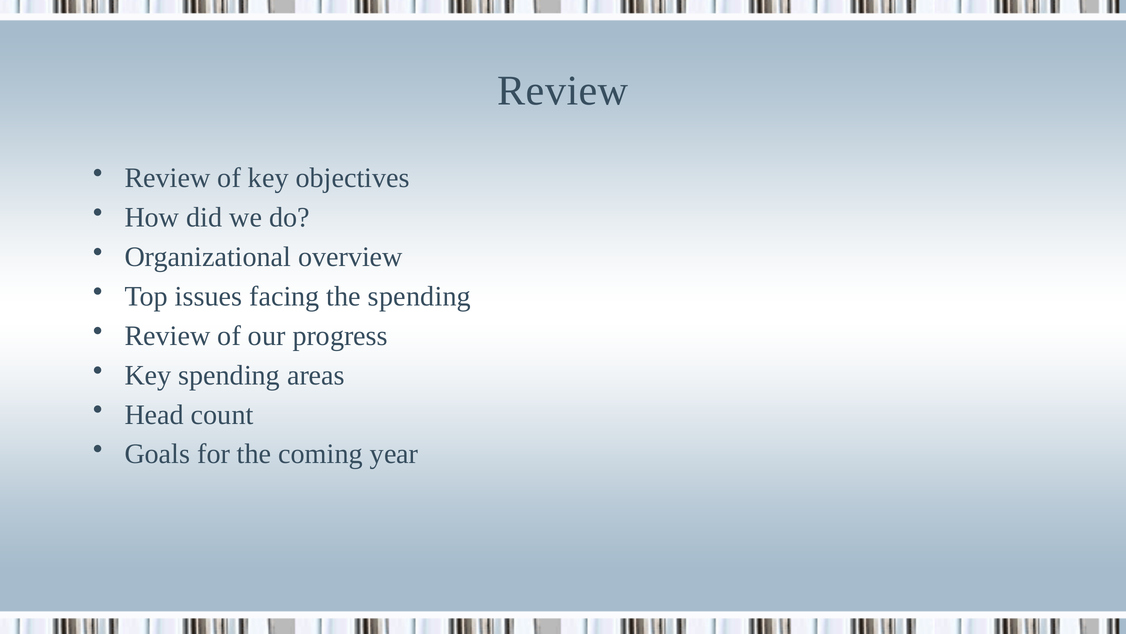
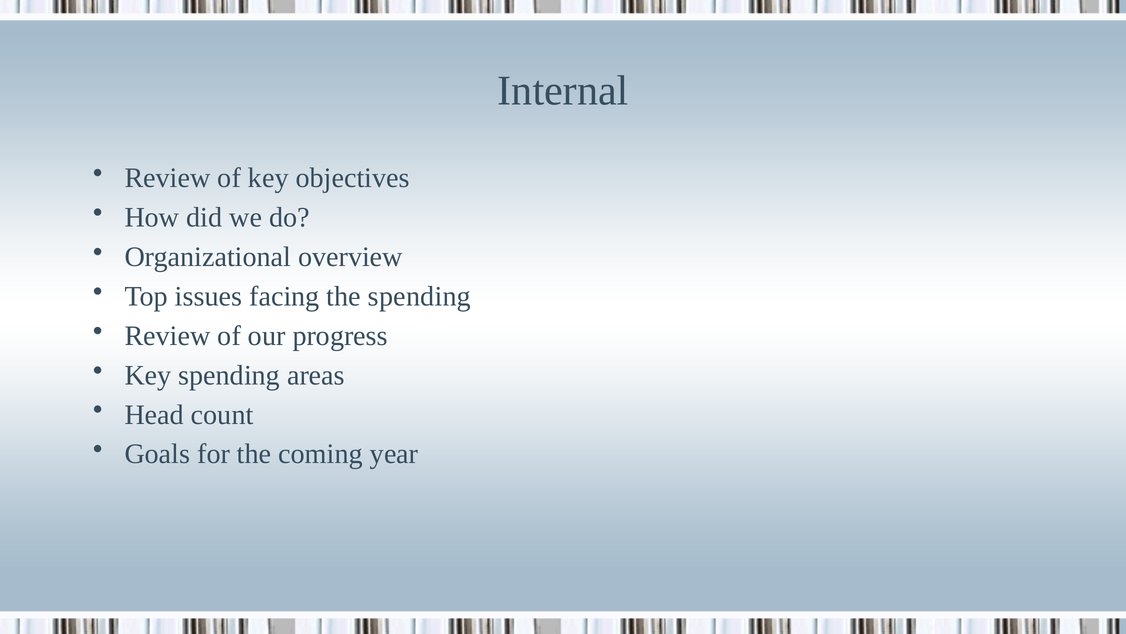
Review: Review -> Internal (563, 91)
